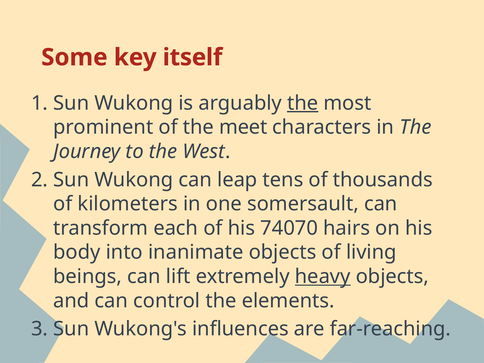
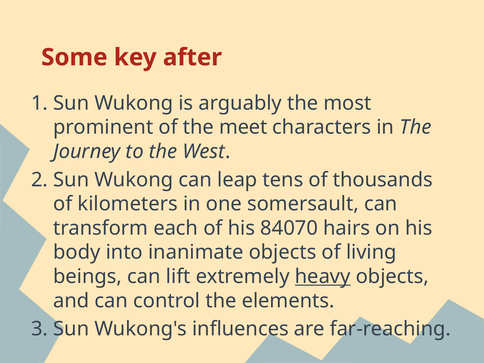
itself: itself -> after (192, 57)
the underline: present -> none (303, 103)
74070: 74070 -> 84070 (289, 228)
